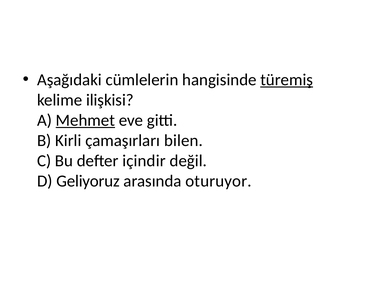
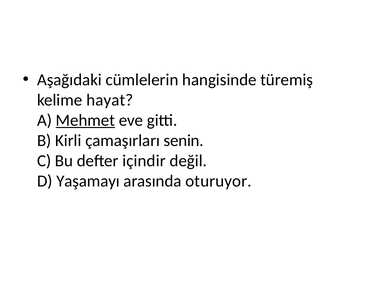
türemiş underline: present -> none (287, 80)
ilişkisi: ilişkisi -> hayat (110, 100)
bilen: bilen -> senin (184, 141)
Geliyoruz: Geliyoruz -> Yaşamayı (88, 181)
